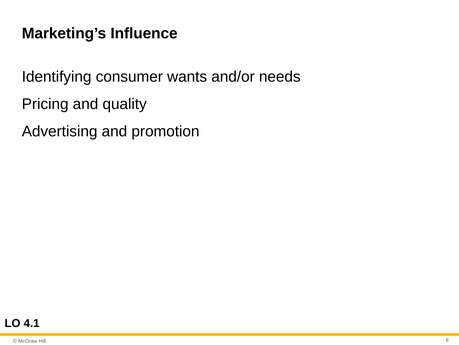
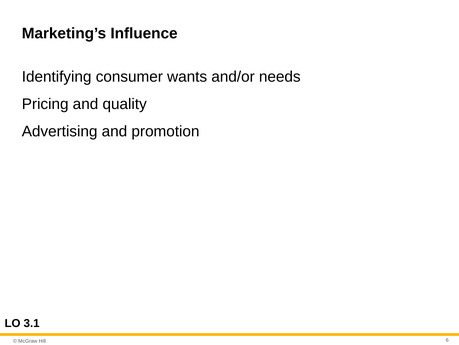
4.1: 4.1 -> 3.1 (32, 323)
